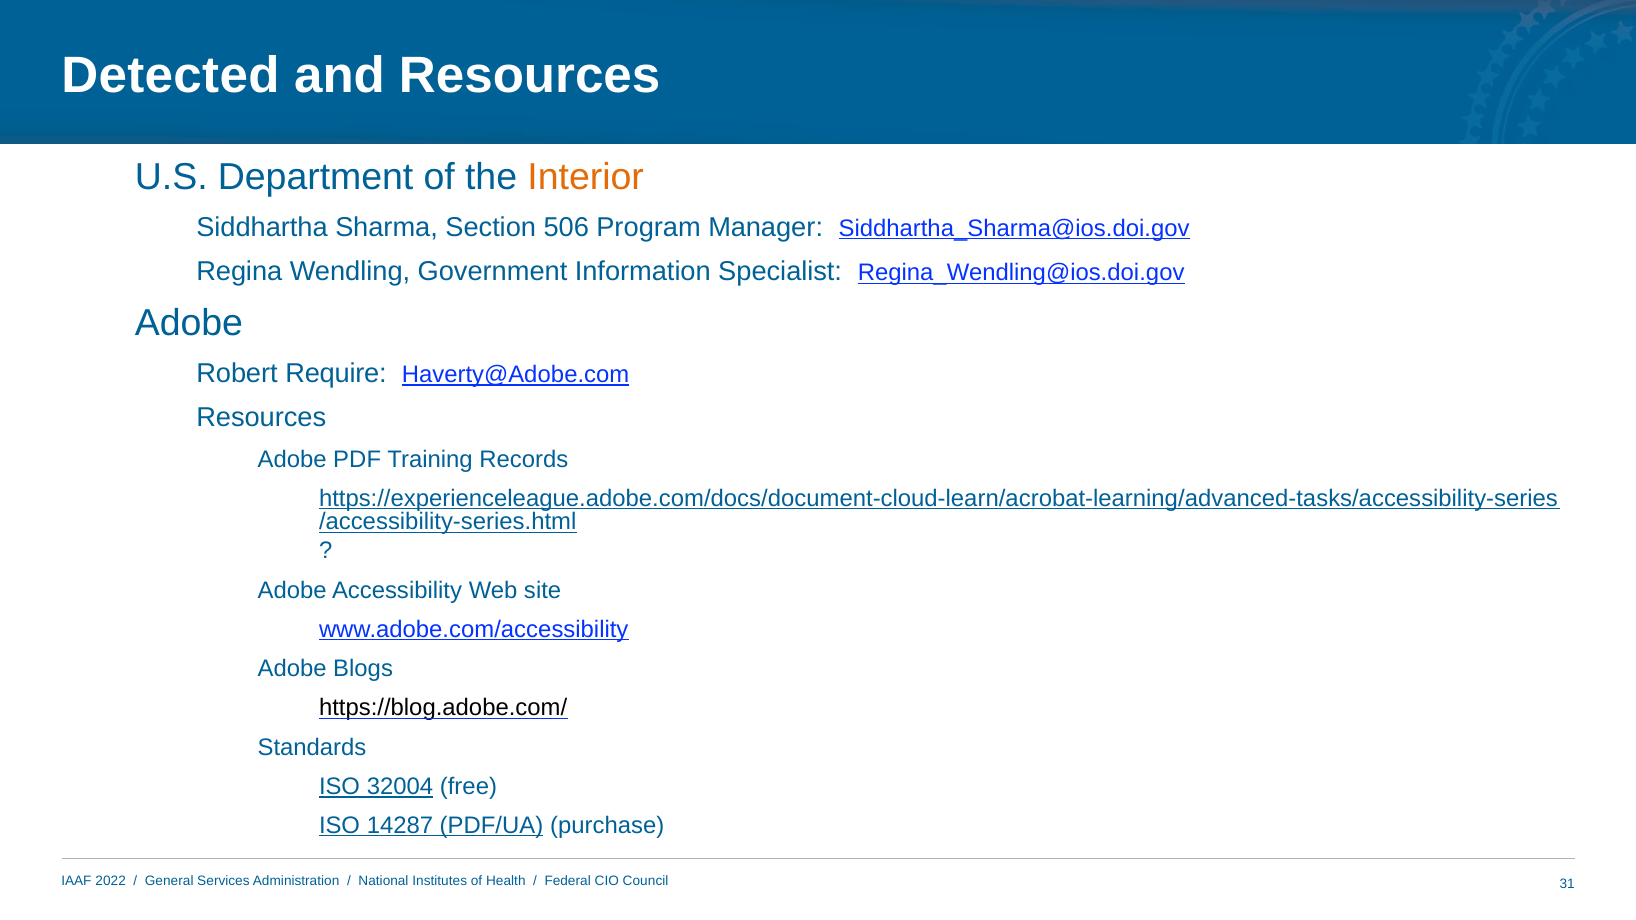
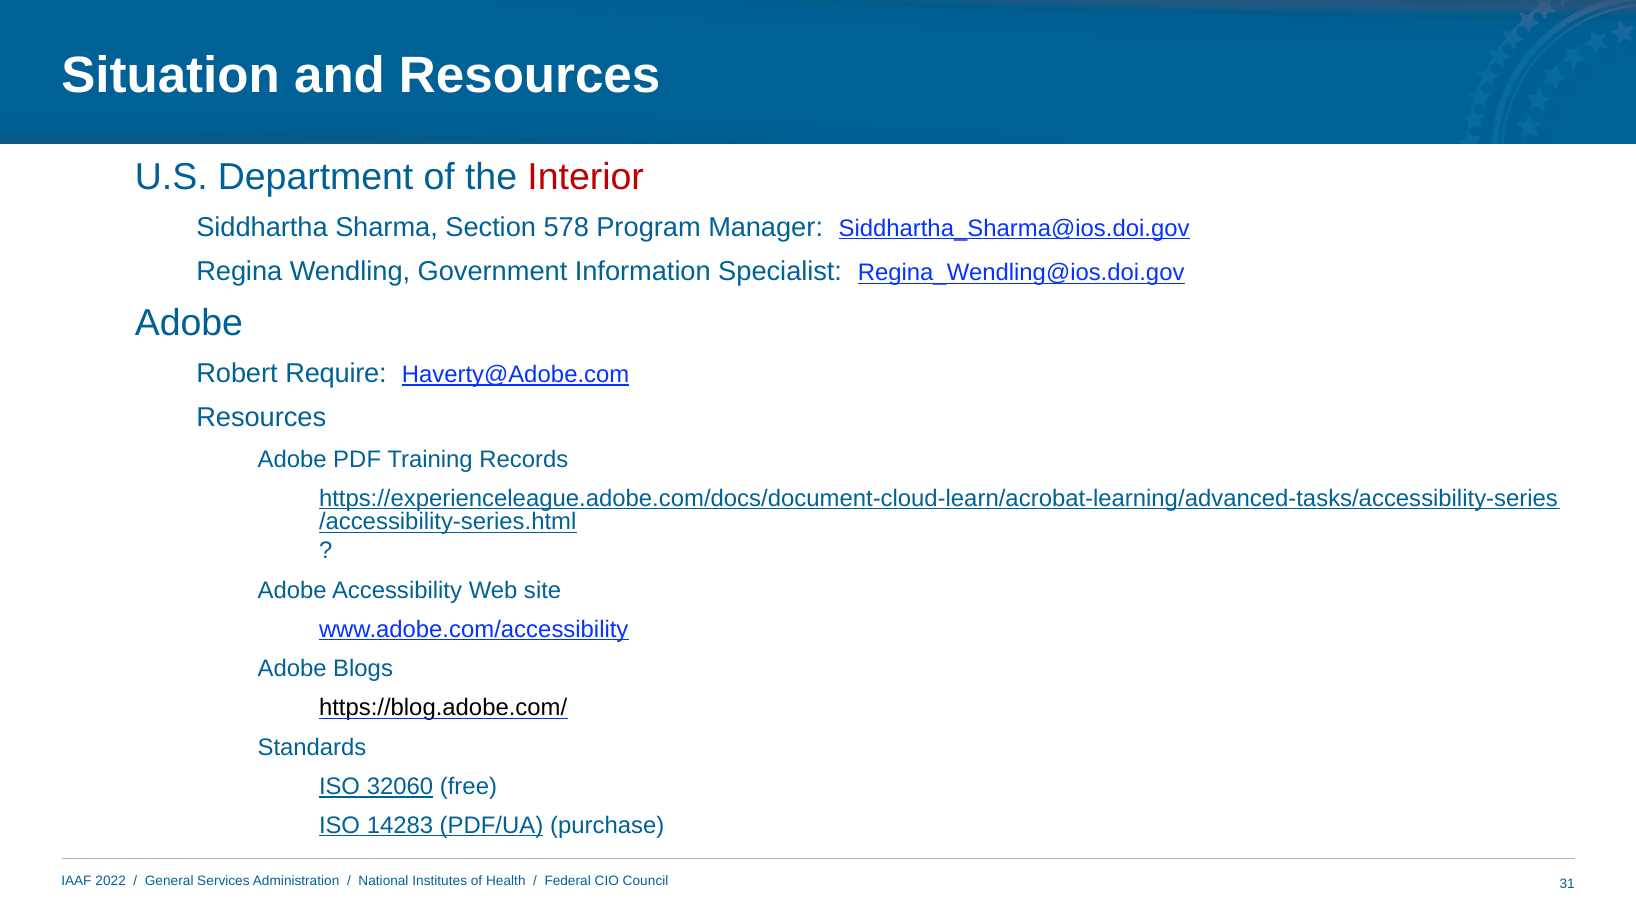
Detected: Detected -> Situation (171, 76)
Interior colour: orange -> red (586, 177)
506: 506 -> 578 (566, 227)
32004: 32004 -> 32060 (400, 787)
14287: 14287 -> 14283 (400, 825)
